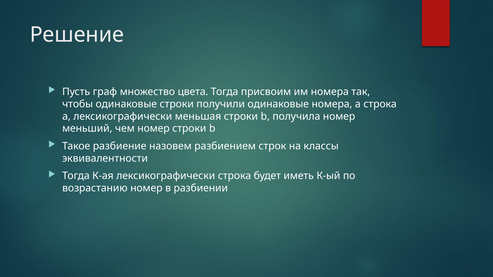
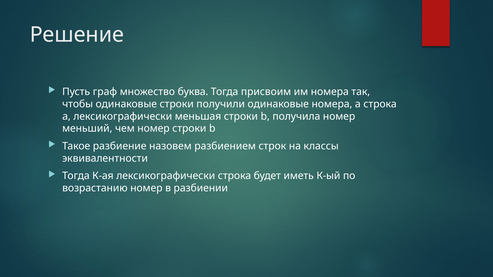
цвета: цвета -> буква (193, 92)
